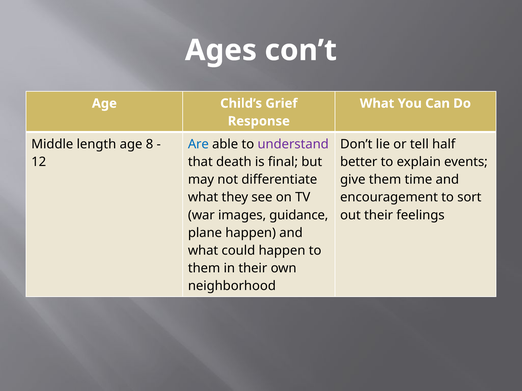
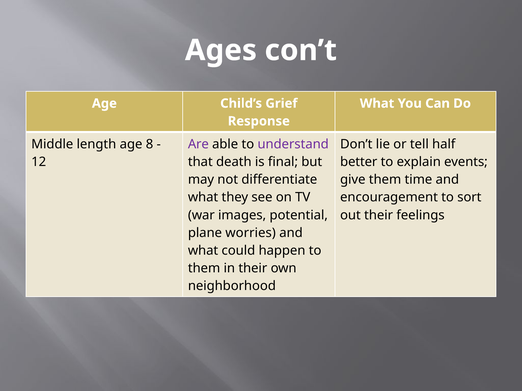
Are colour: blue -> purple (198, 144)
guidance: guidance -> potential (299, 215)
plane happen: happen -> worries (251, 233)
